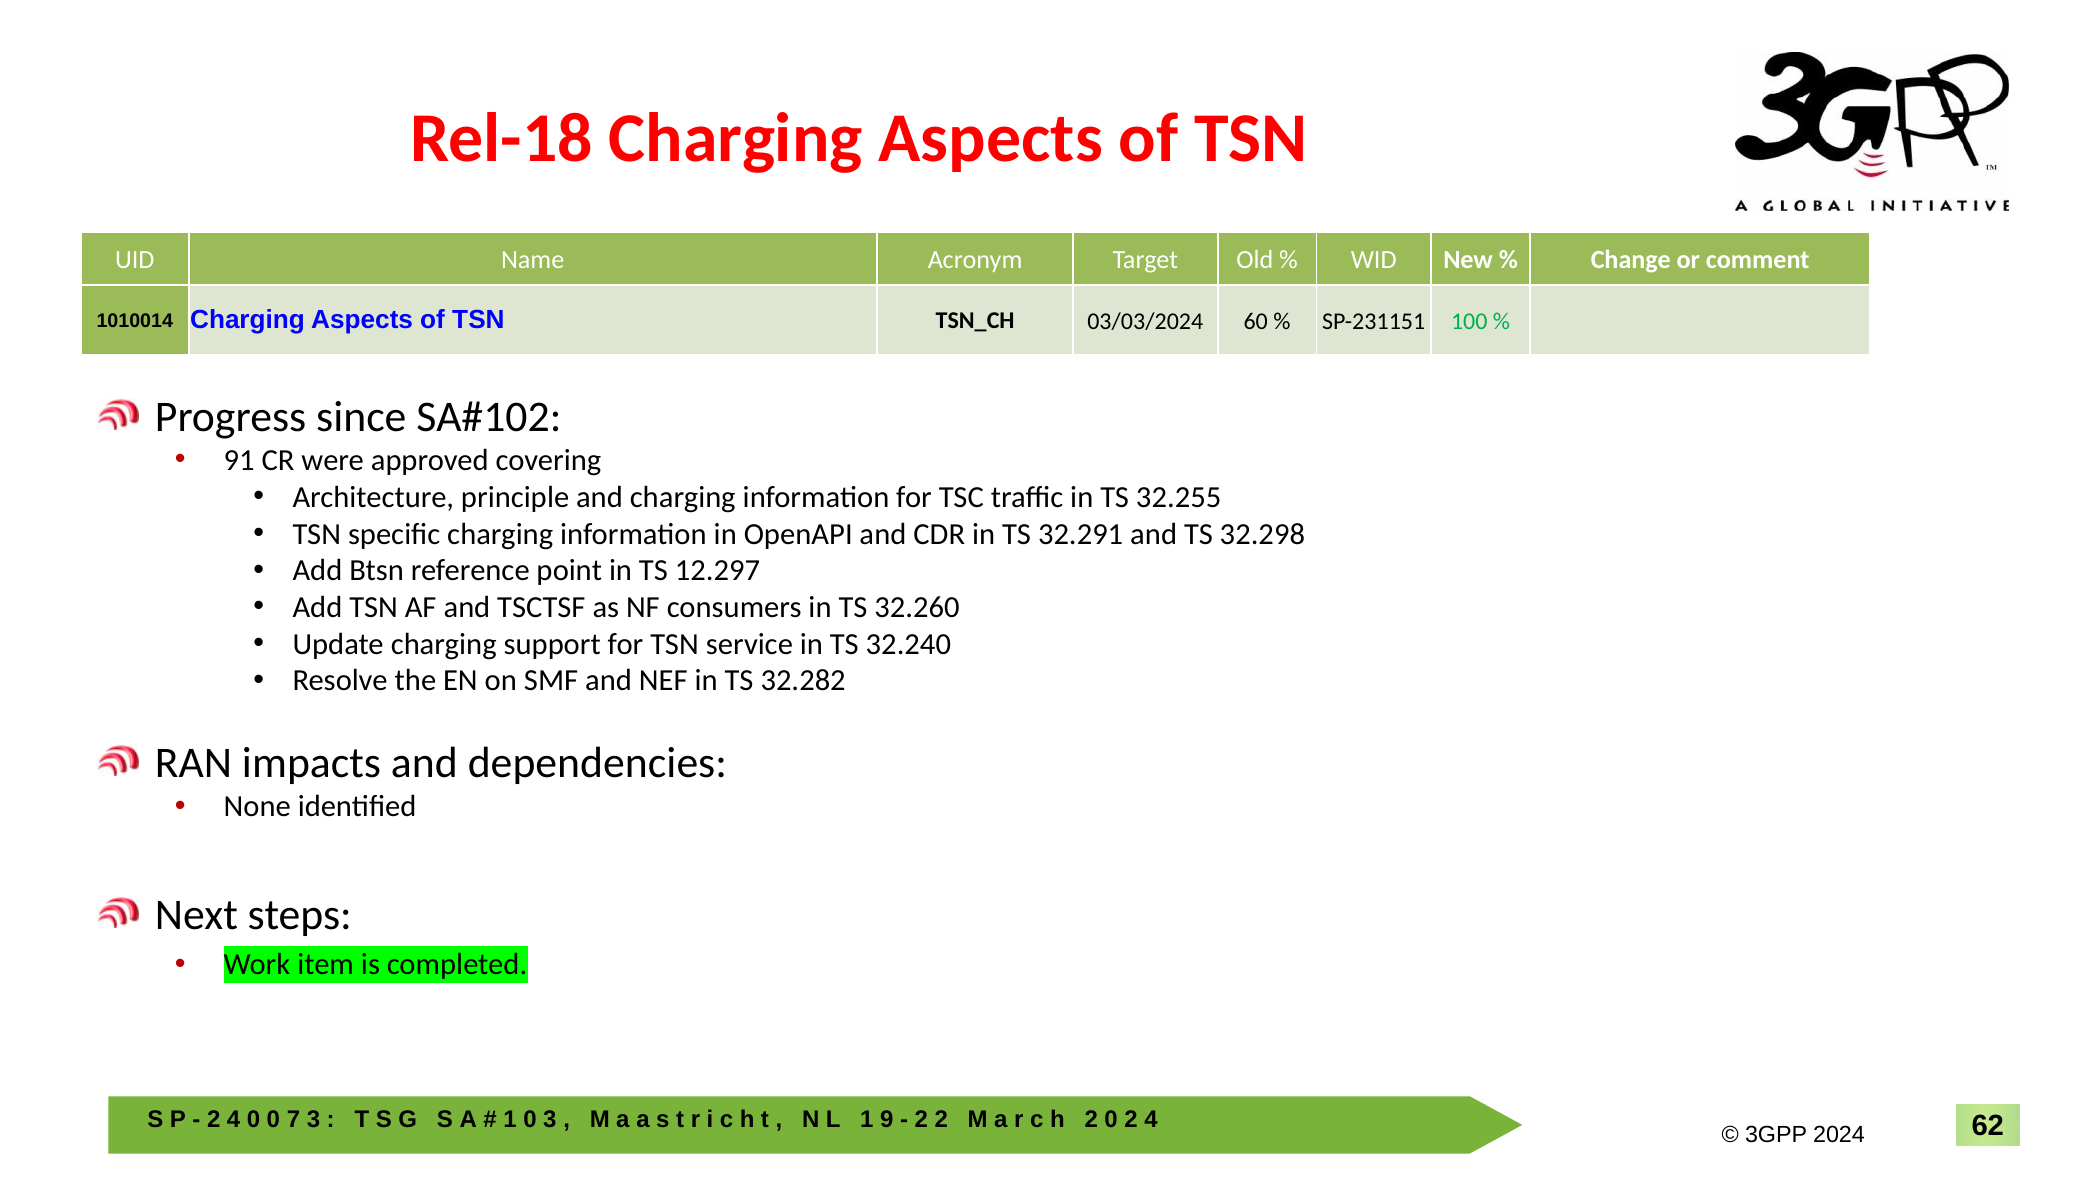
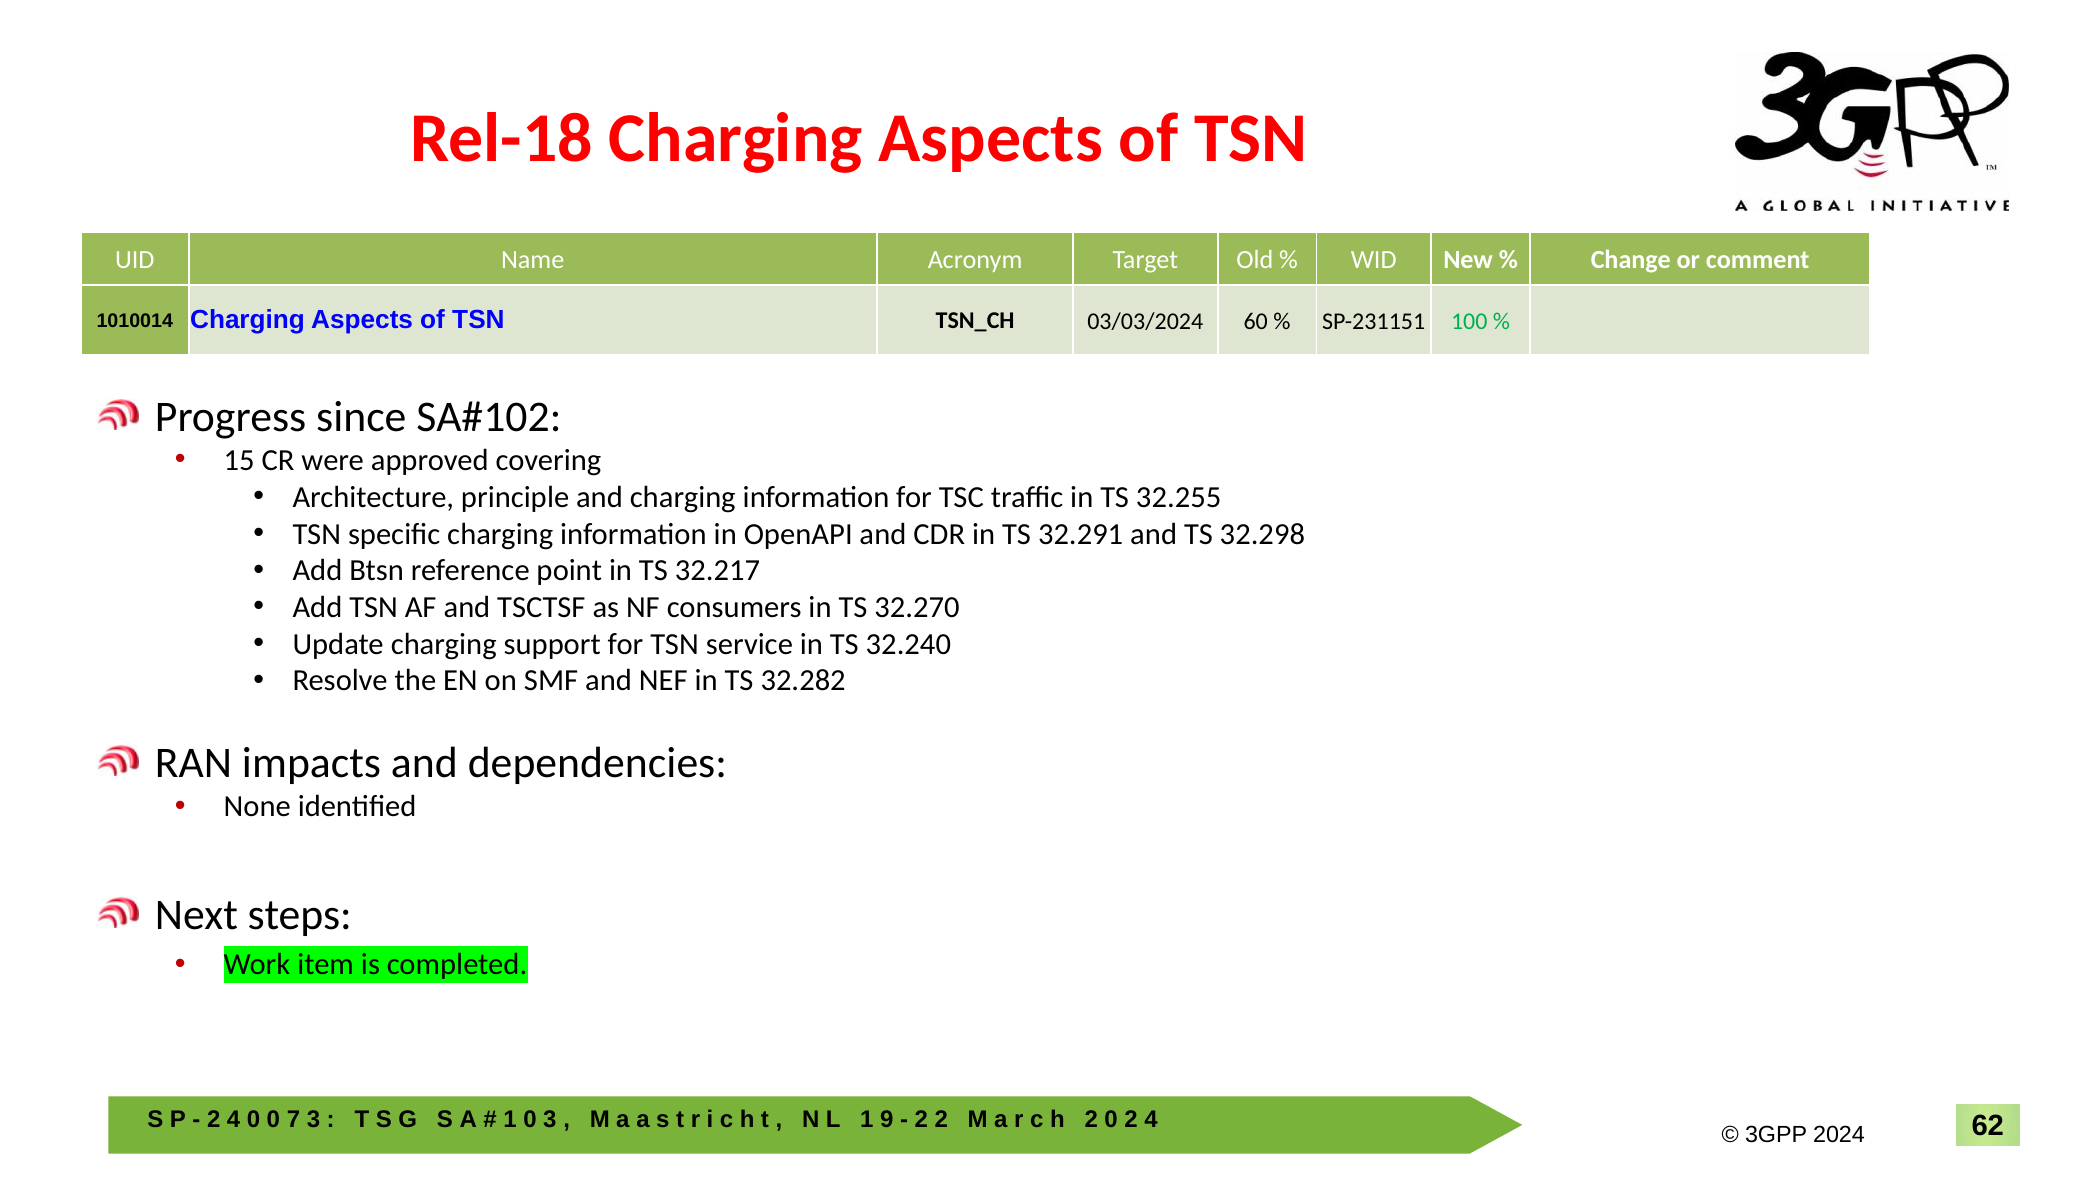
91: 91 -> 15 (239, 461)
12.297: 12.297 -> 32.217 (717, 571)
32.260: 32.260 -> 32.270 (917, 607)
